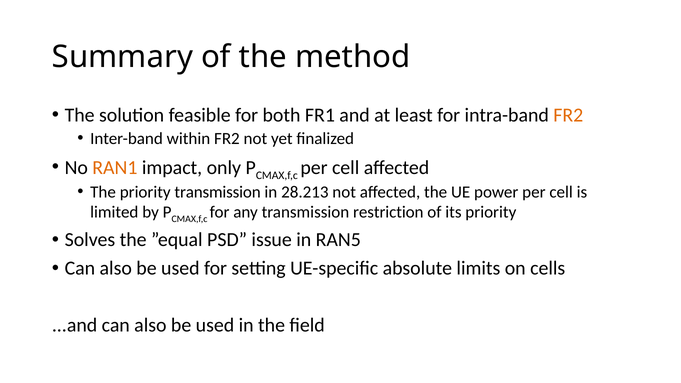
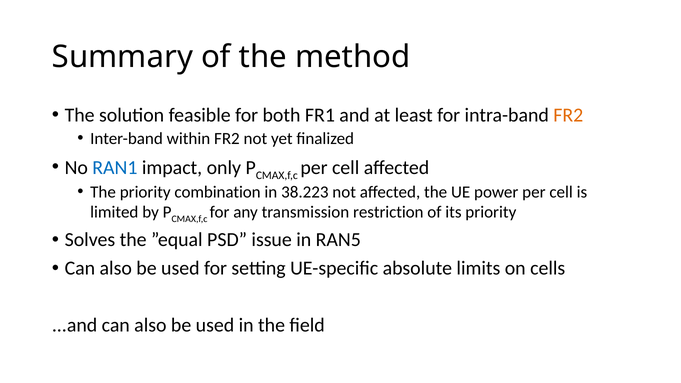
RAN1 colour: orange -> blue (115, 168)
priority transmission: transmission -> combination (218, 192)
28.213: 28.213 -> 38.223 (305, 192)
